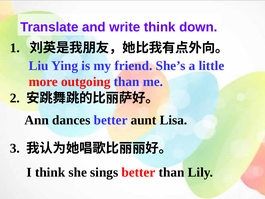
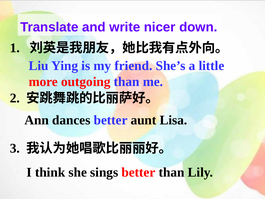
write think: think -> nicer (160, 27)
